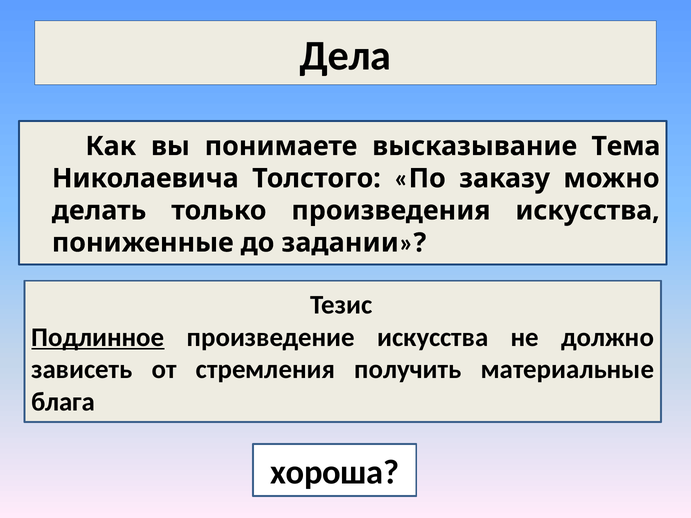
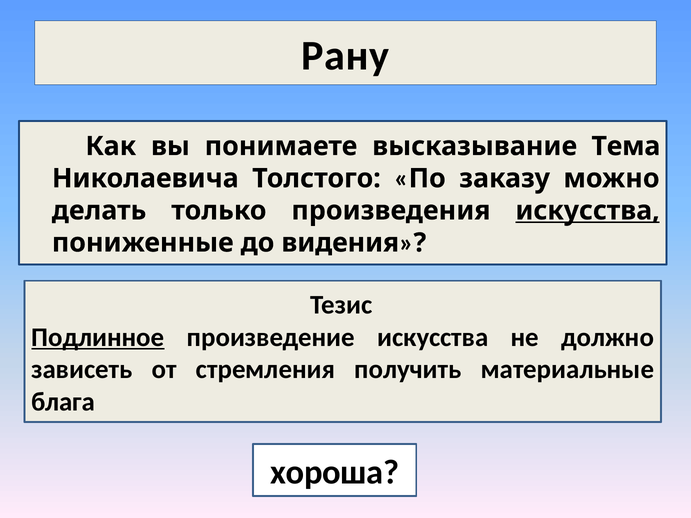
Дела: Дела -> Рану (345, 56)
искусства underline: none -> present (588, 211)
задании: задании -> видения (340, 243)
